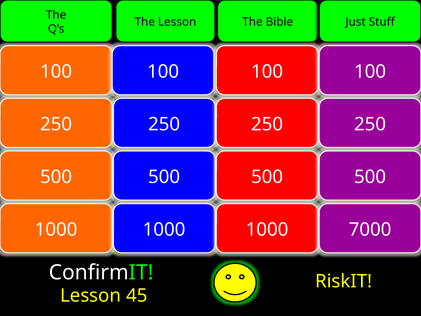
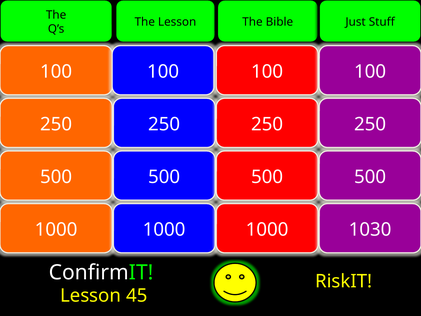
7000: 7000 -> 1030 (370, 229)
